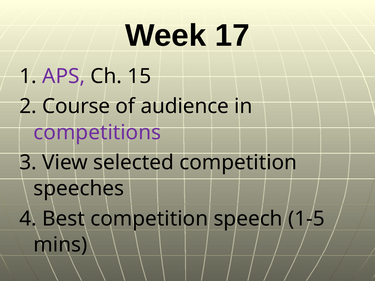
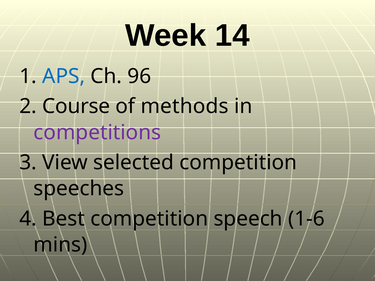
17: 17 -> 14 (232, 36)
APS colour: purple -> blue (64, 76)
15: 15 -> 96 (139, 76)
audience: audience -> methods (185, 106)
1-5: 1-5 -> 1-6 (306, 219)
